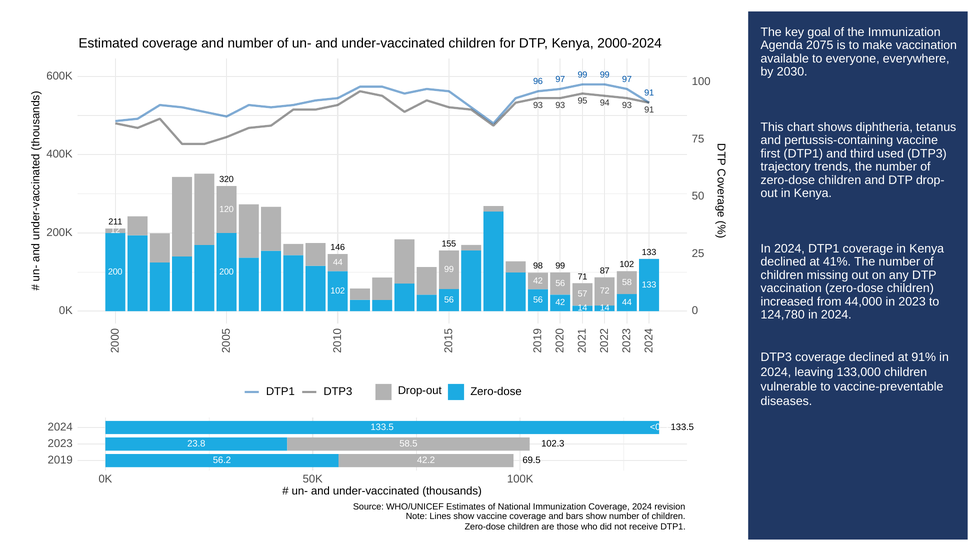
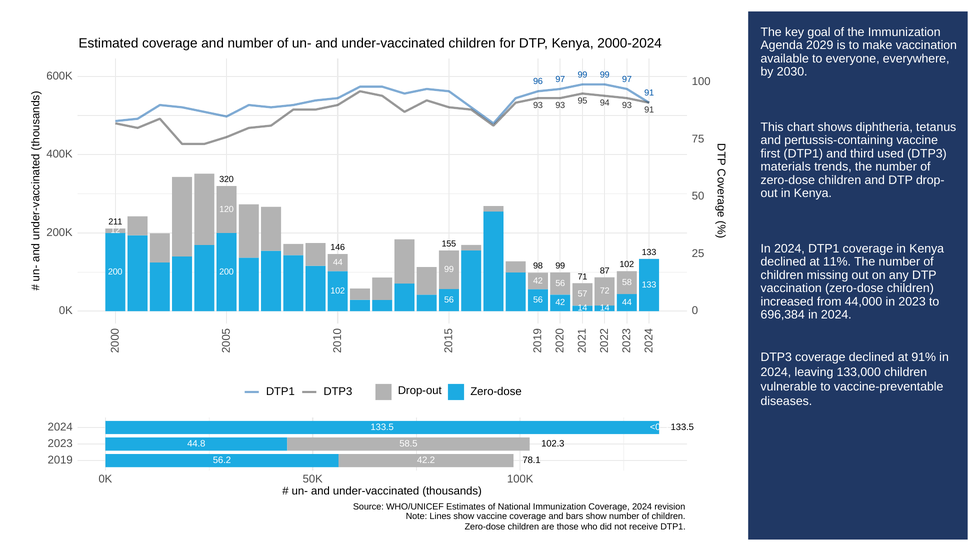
2075: 2075 -> 2029 (820, 45)
trajectory: trajectory -> materials (786, 167)
41%: 41% -> 11% (837, 262)
124,780: 124,780 -> 696,384 (783, 315)
23.8: 23.8 -> 44.8 (196, 444)
69.5: 69.5 -> 78.1 (532, 461)
